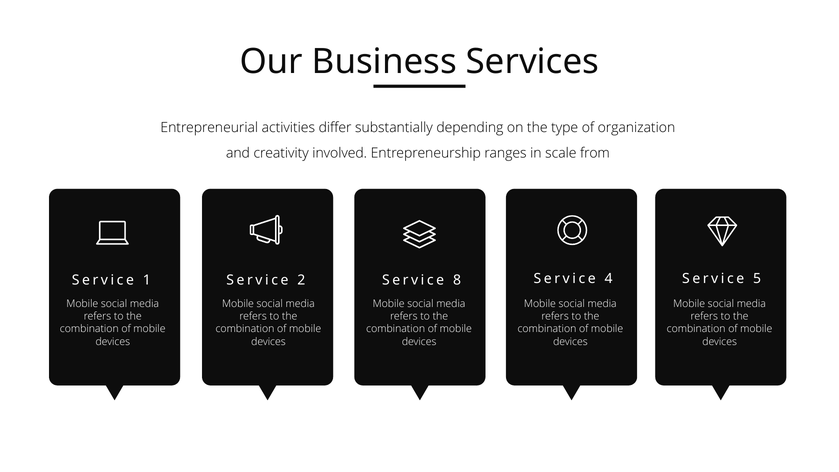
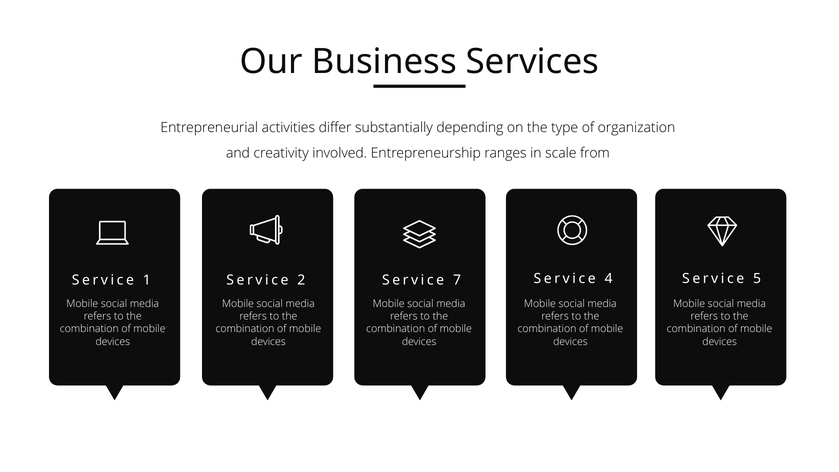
8: 8 -> 7 (457, 280)
